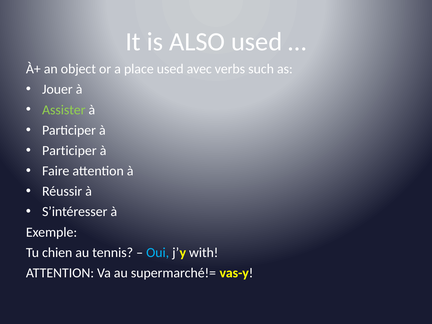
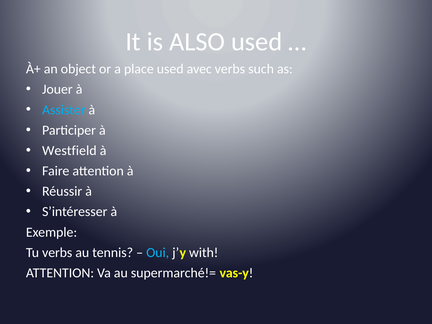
Assister colour: light green -> light blue (64, 110)
Participer: Participer -> Westfield (69, 151)
Tu chien: chien -> verbs (57, 253)
